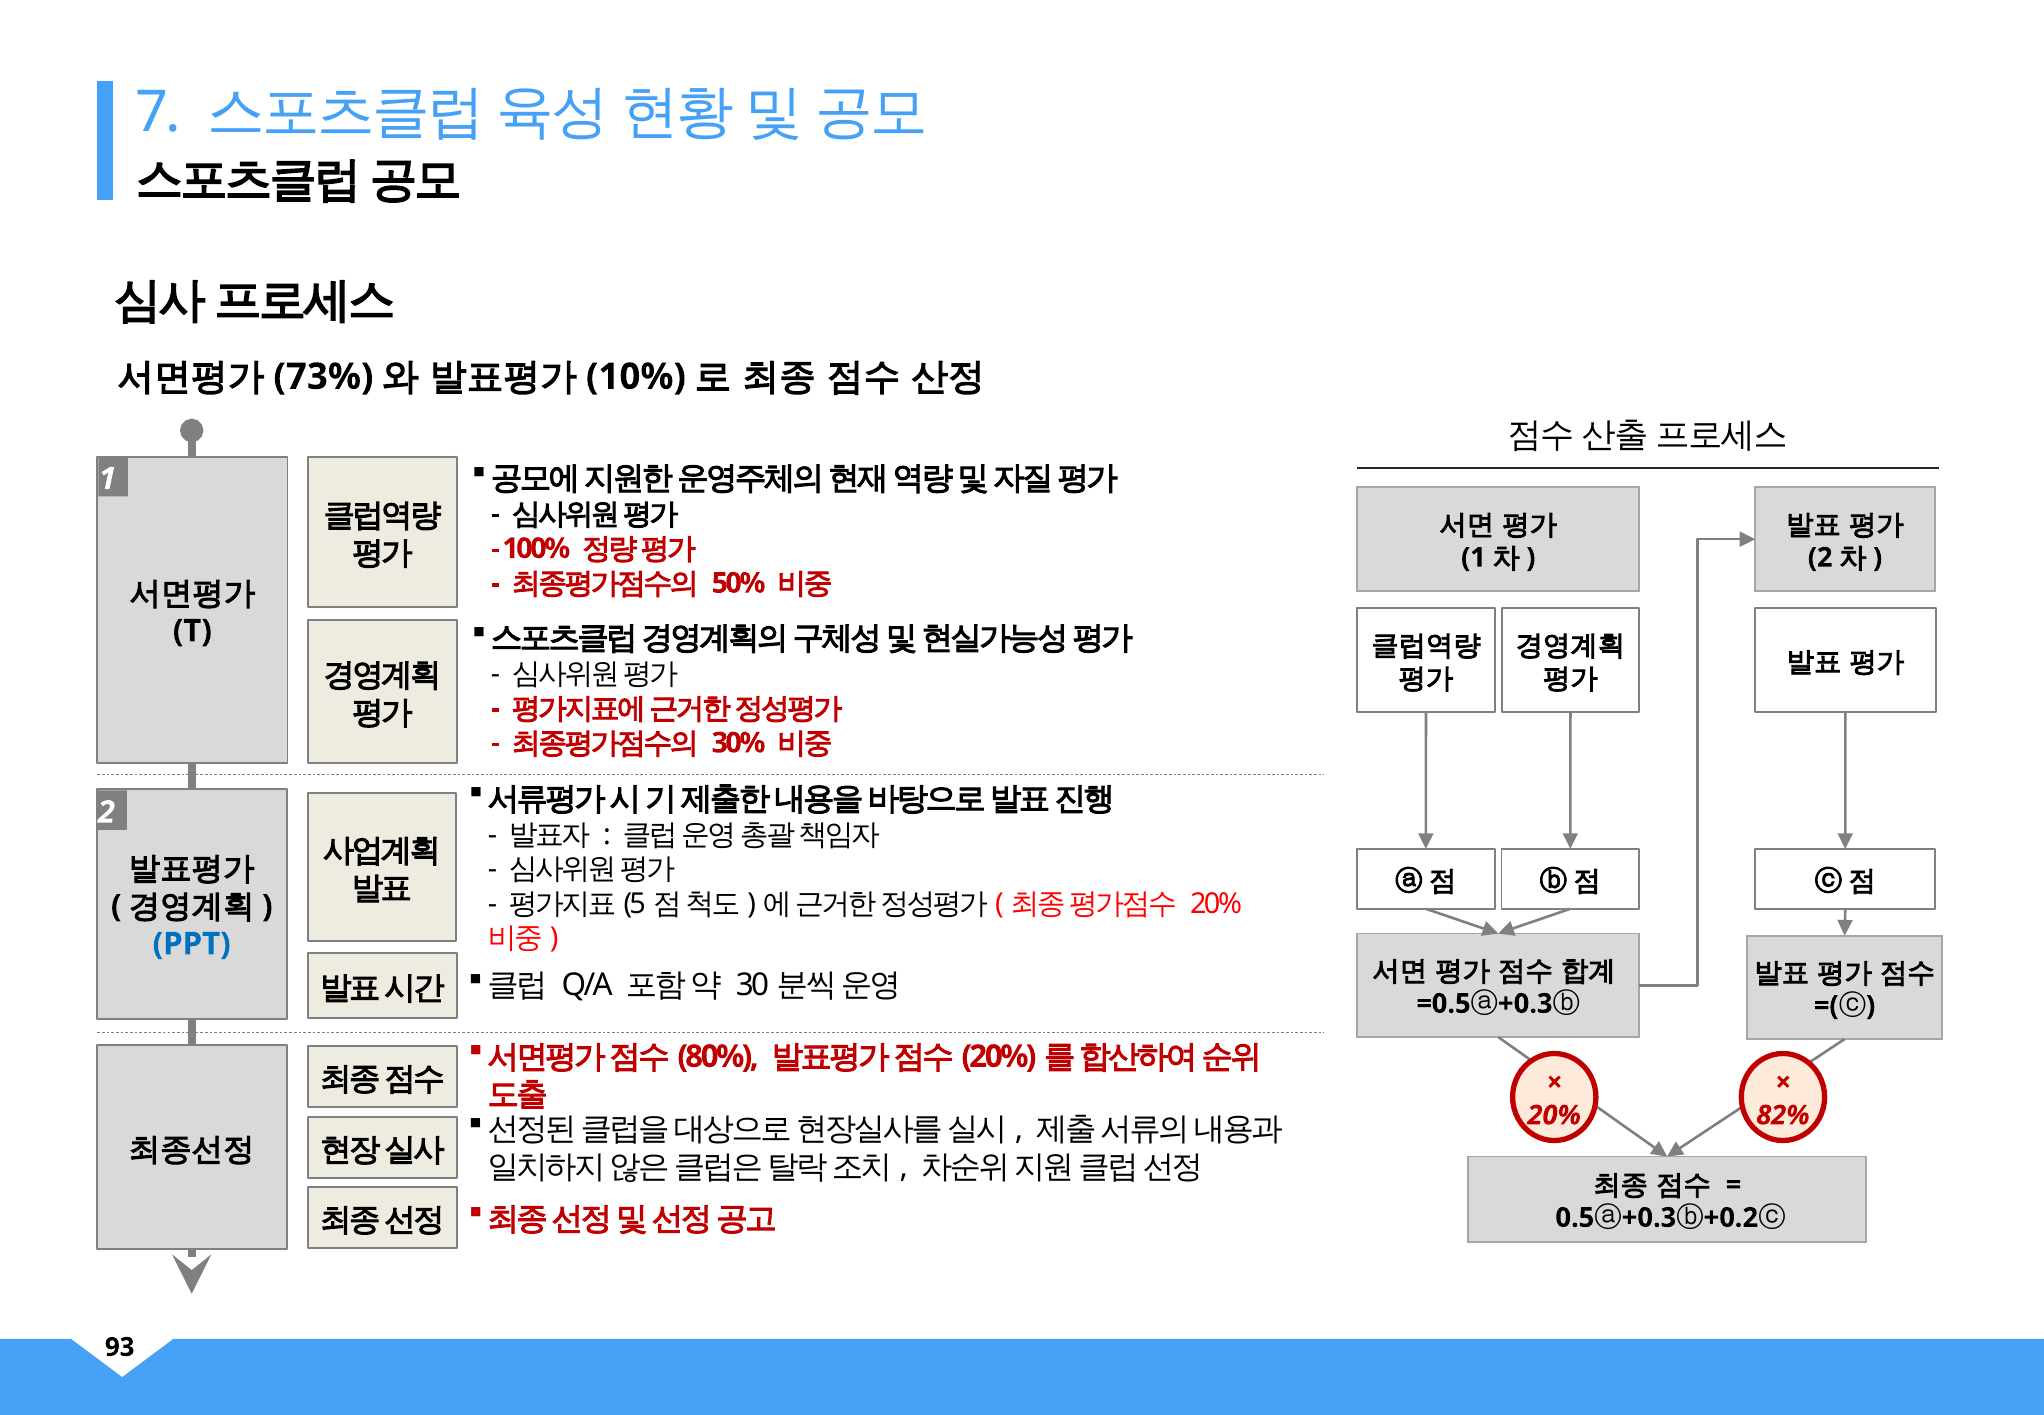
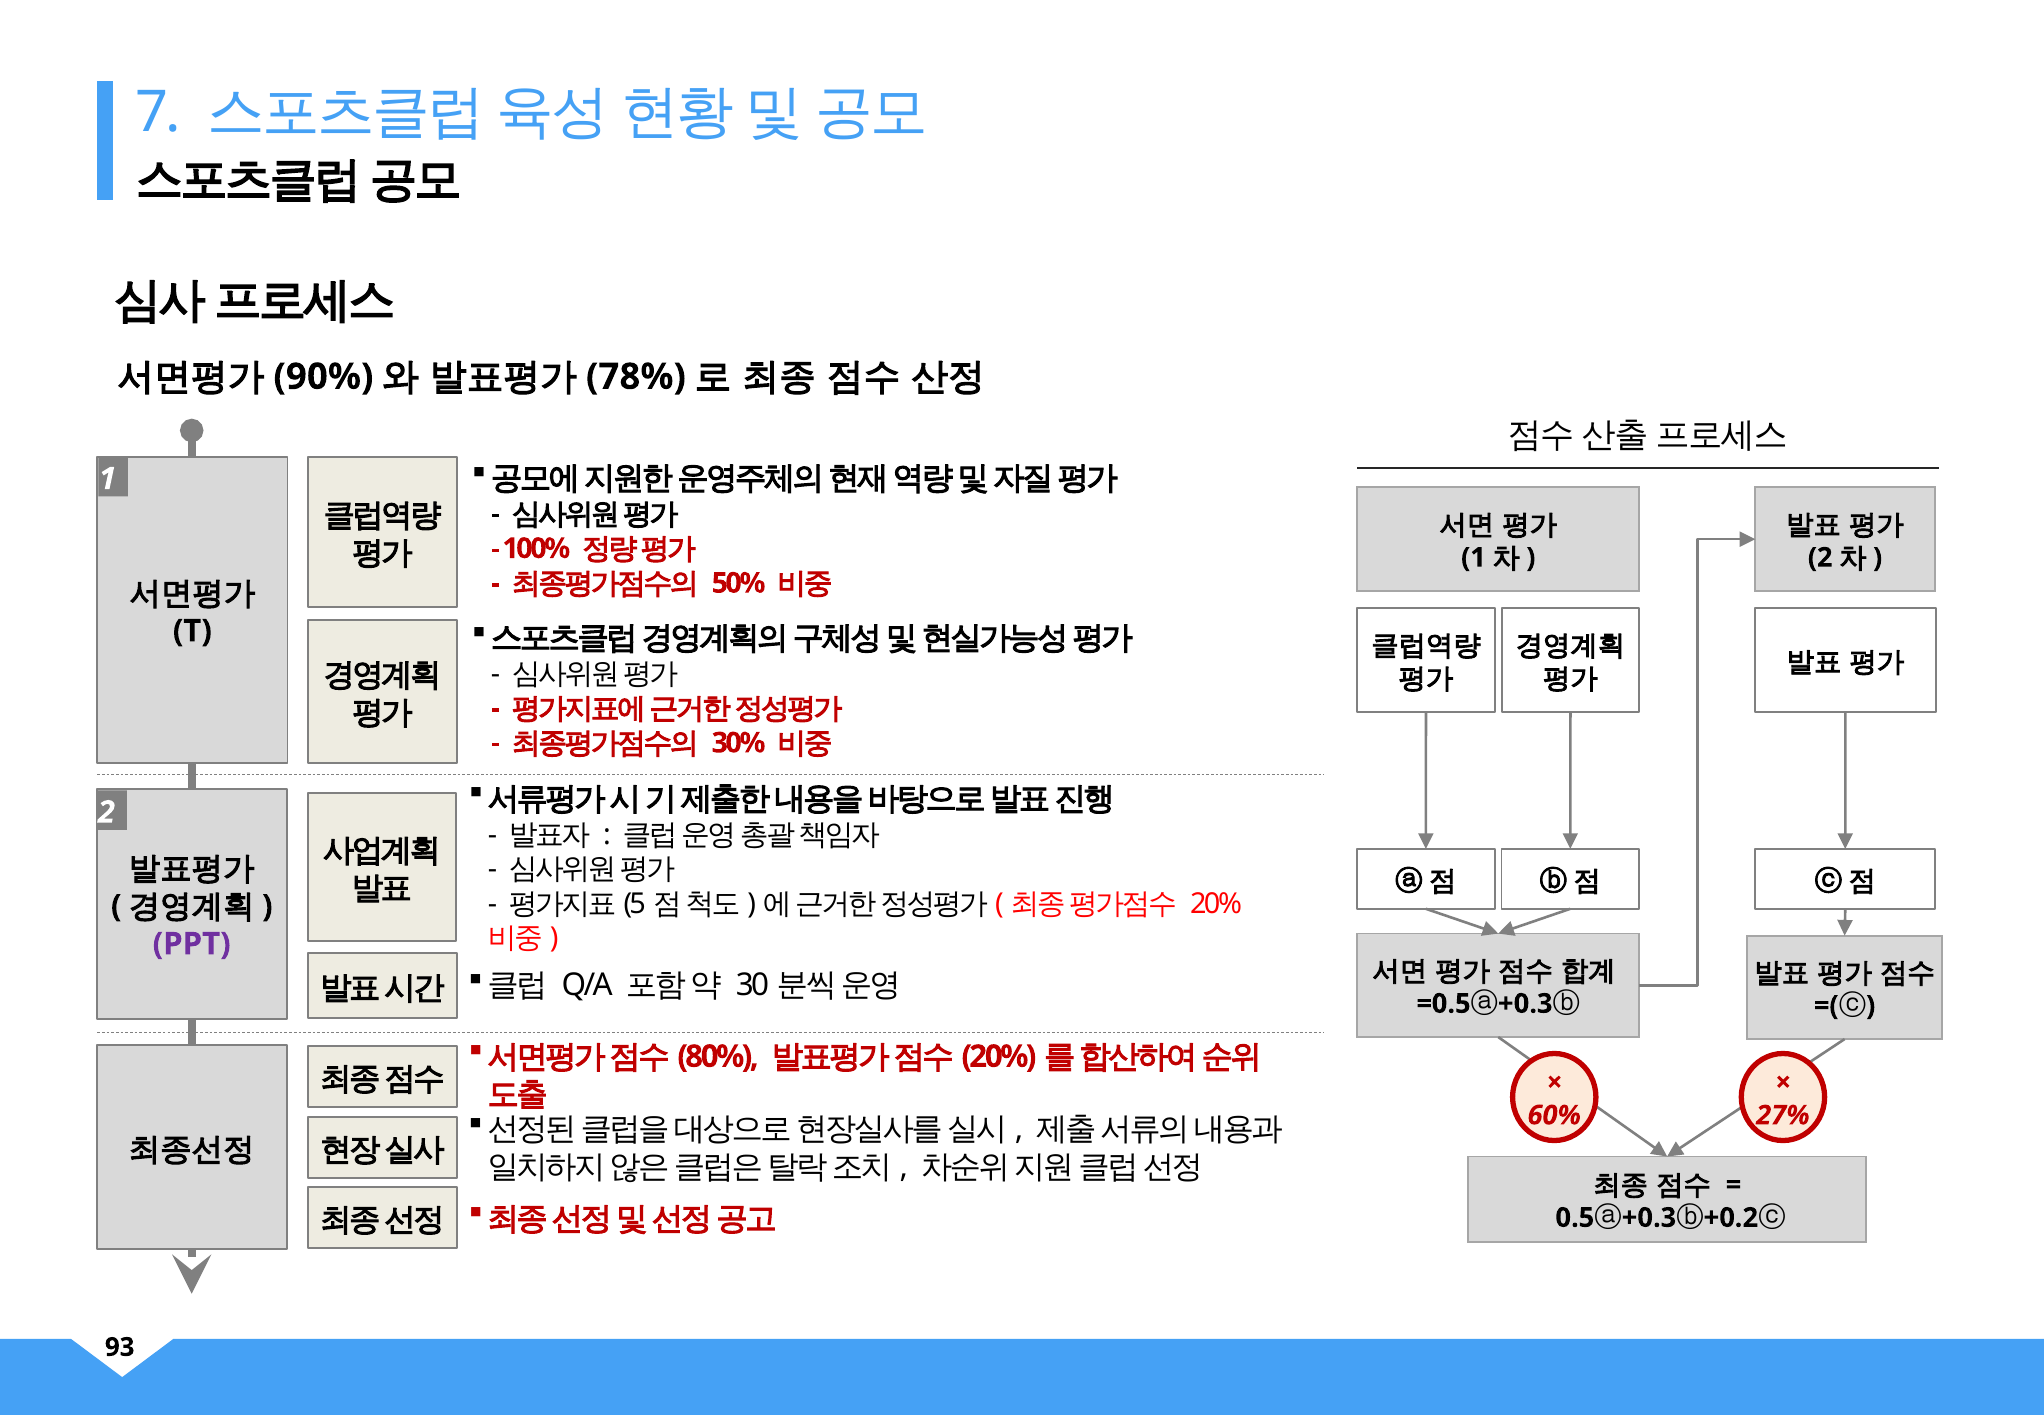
73%: 73% -> 90% (323, 377)
10%: 10% -> 78% (636, 377)
PPT colour: blue -> purple (192, 944)
20%: 20% -> 60% (1554, 1115)
82%: 82% -> 27% (1783, 1115)
